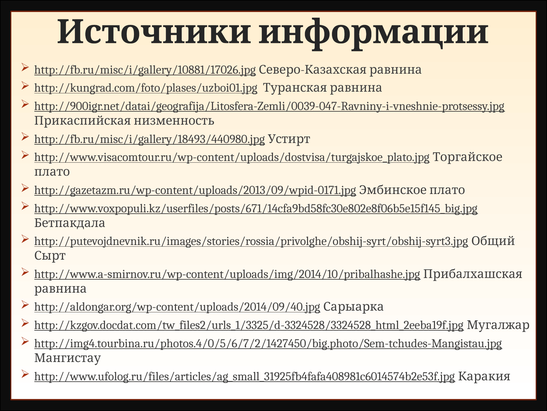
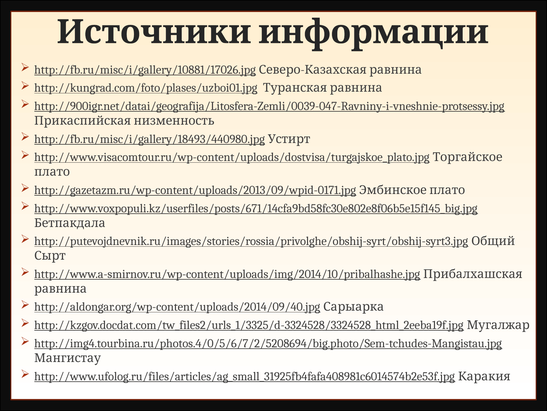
http://img4.tourbina.ru/photos.4/0/5/6/7/2/1427450/big.photo/Sem-tchudes-Mangistau.jpg: http://img4.tourbina.ru/photos.4/0/5/6/7/2/1427450/big.photo/Sem-tchudes-Mangistau.jpg -> http://img4.tourbina.ru/photos.4/0/5/6/7/2/5208694/big.photo/Sem-tchudes-Mangistau.jpg (268, 343)
